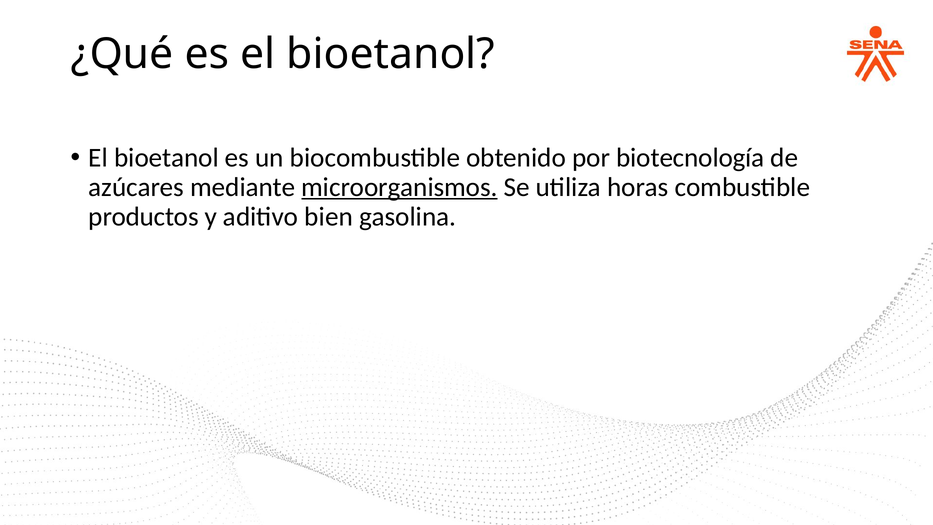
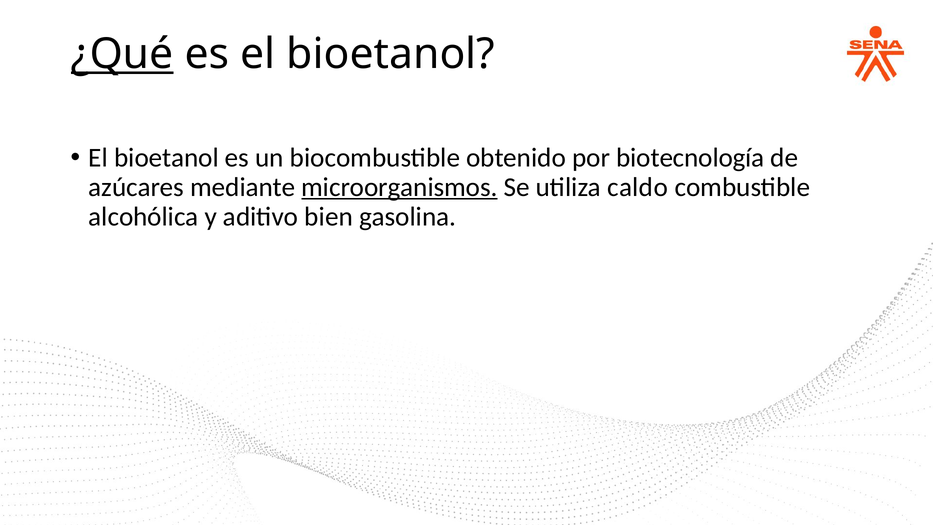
¿Qué underline: none -> present (122, 54)
horas: horas -> caldo (638, 187)
productos: productos -> alcohólica (143, 216)
